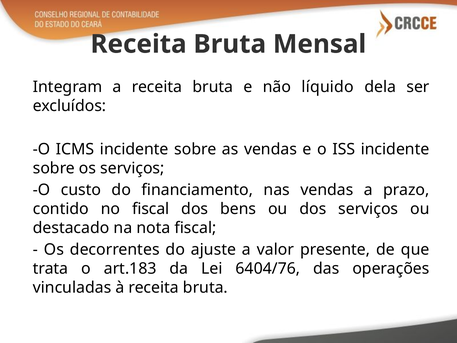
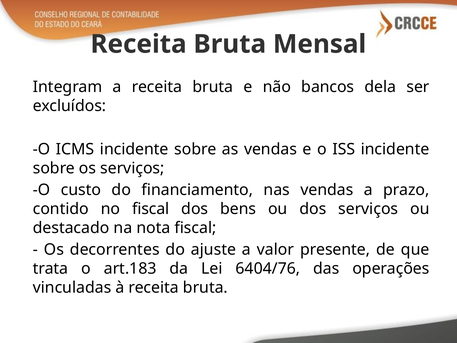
líquido: líquido -> bancos (328, 87)
